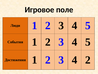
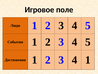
4 2: 2 -> 1 (88, 60)
